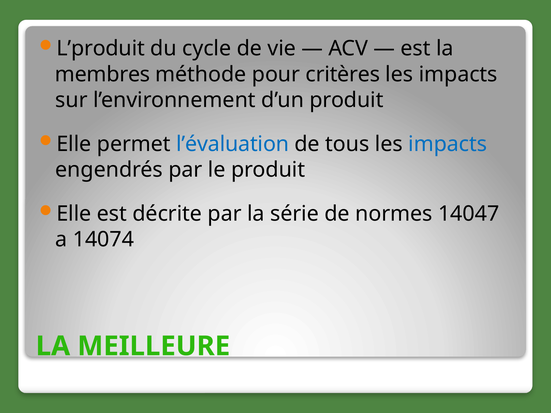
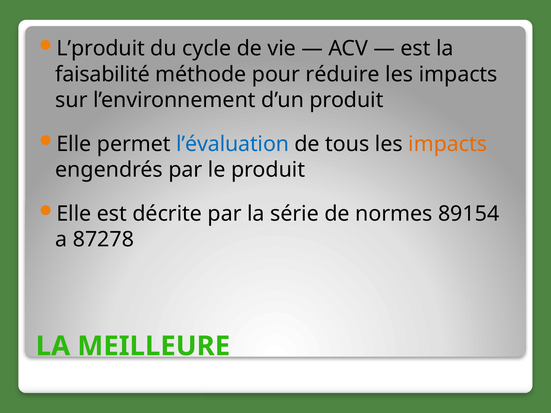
membres: membres -> faisabilité (103, 74)
critères: critères -> réduire (343, 74)
impacts colour: blue -> orange (448, 144)
14047: 14047 -> 89154 (469, 214)
14074: 14074 -> 87278 (103, 240)
